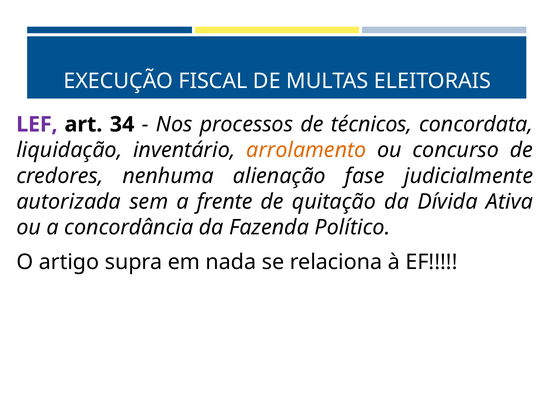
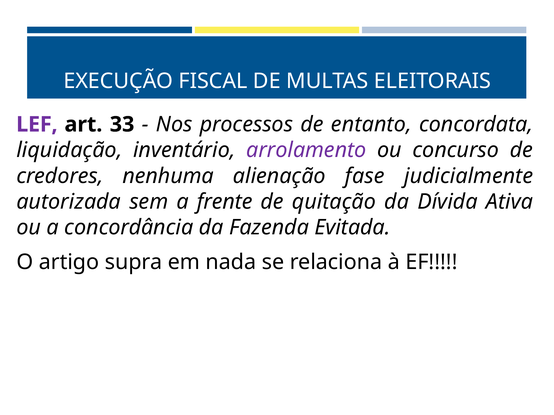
34: 34 -> 33 (122, 125)
técnicos: técnicos -> entanto (371, 125)
arrolamento colour: orange -> purple (306, 150)
Político: Político -> Evitada (352, 228)
